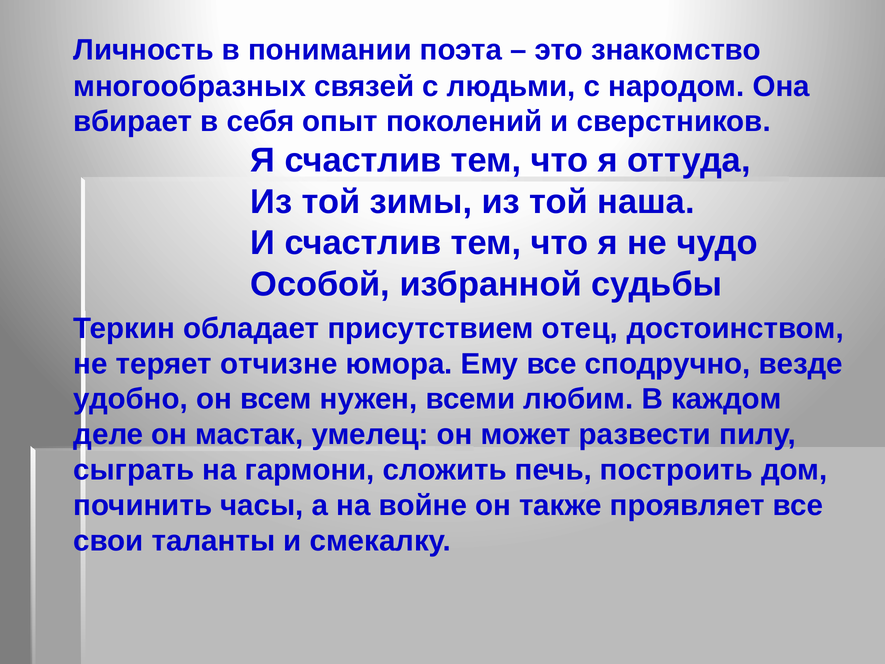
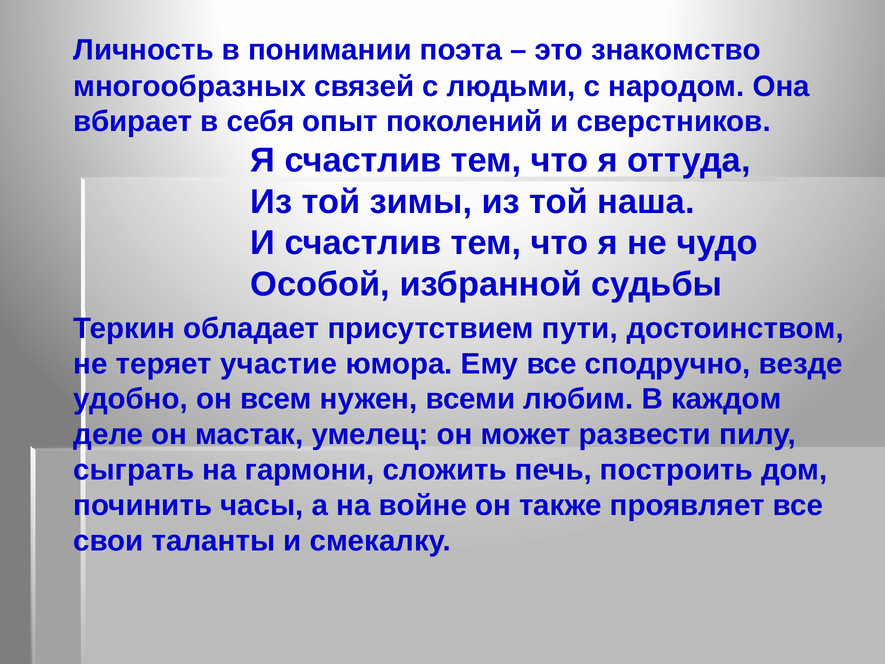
отец: отец -> пути (580, 328)
отчизне: отчизне -> участие (279, 364)
